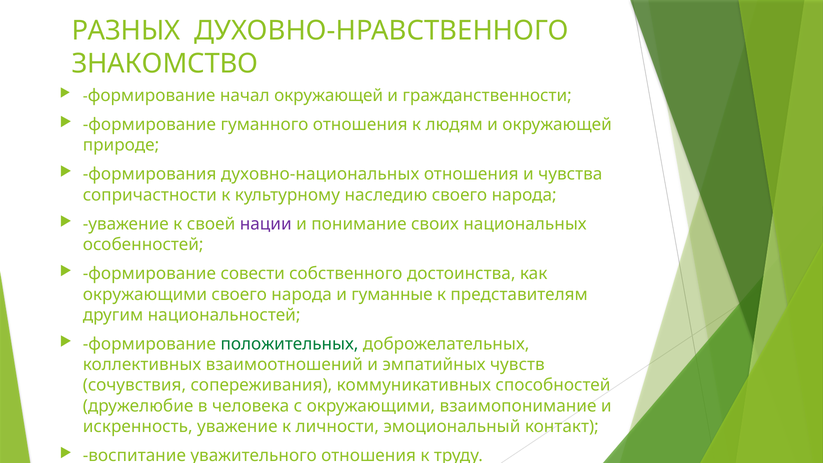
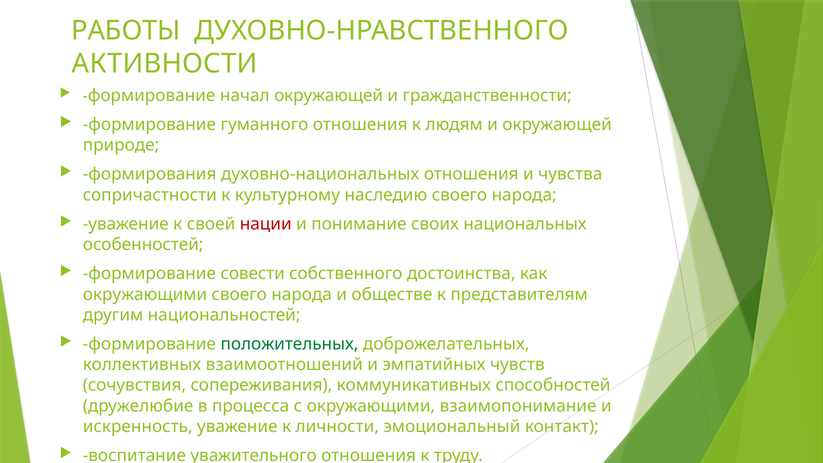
РАЗНЫХ: РАЗНЫХ -> РАБОТЫ (126, 31)
ЗНАКОМСТВО: ЗНАКОМСТВО -> АКТИВНОСТИ (165, 64)
нации colour: purple -> red (266, 224)
гуманные: гуманные -> обществе (392, 294)
человека: человека -> процесса (251, 406)
